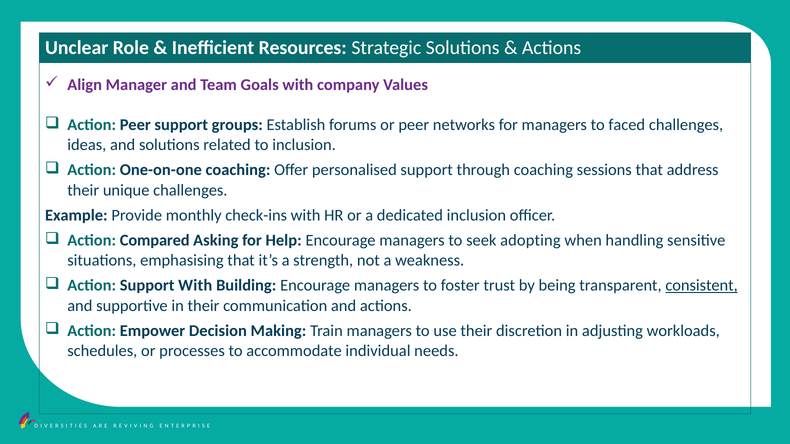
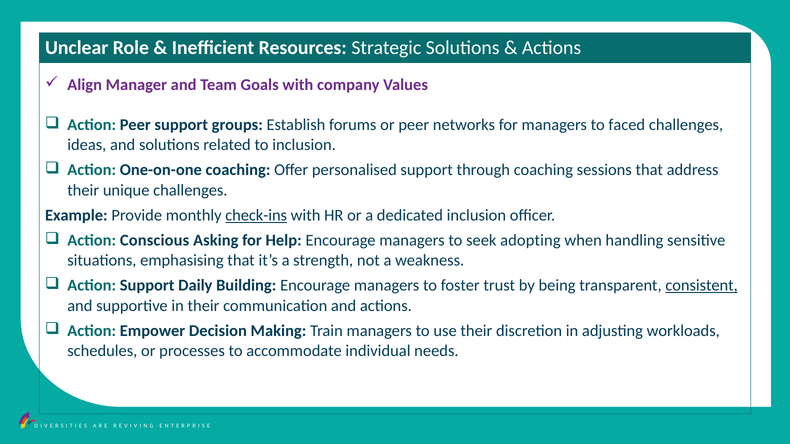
check-ins underline: none -> present (256, 215)
Compared: Compared -> Conscious (155, 240)
Support With: With -> Daily (195, 286)
